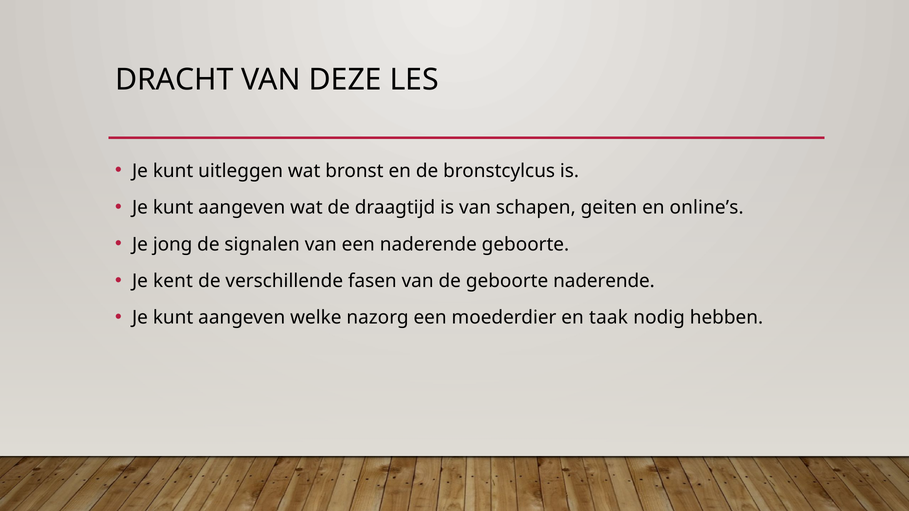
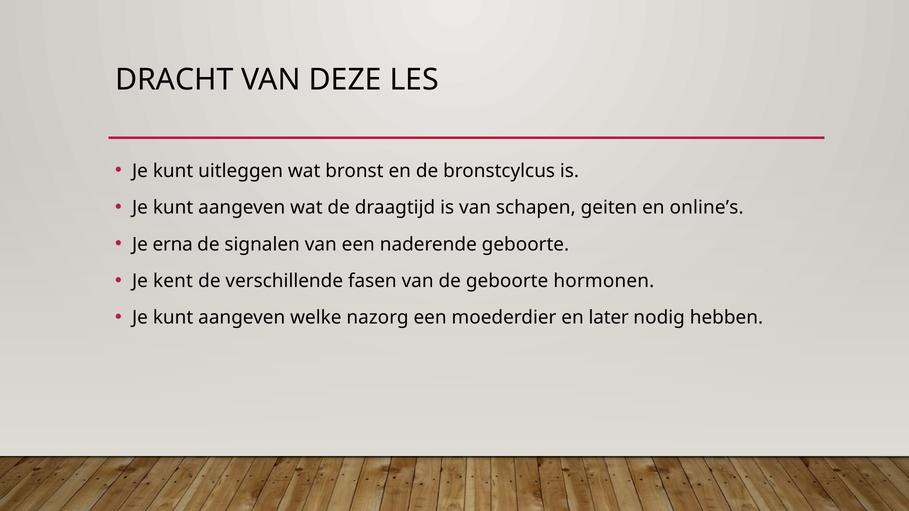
jong: jong -> erna (173, 244)
geboorte naderende: naderende -> hormonen (604, 281)
taak: taak -> later (609, 318)
